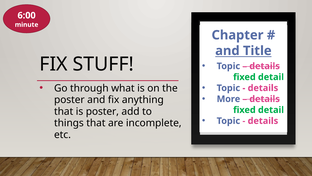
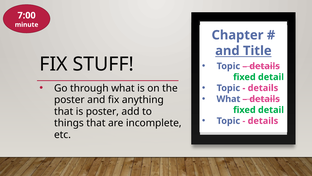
6:00: 6:00 -> 7:00 (27, 15)
More: More -> What (228, 99)
